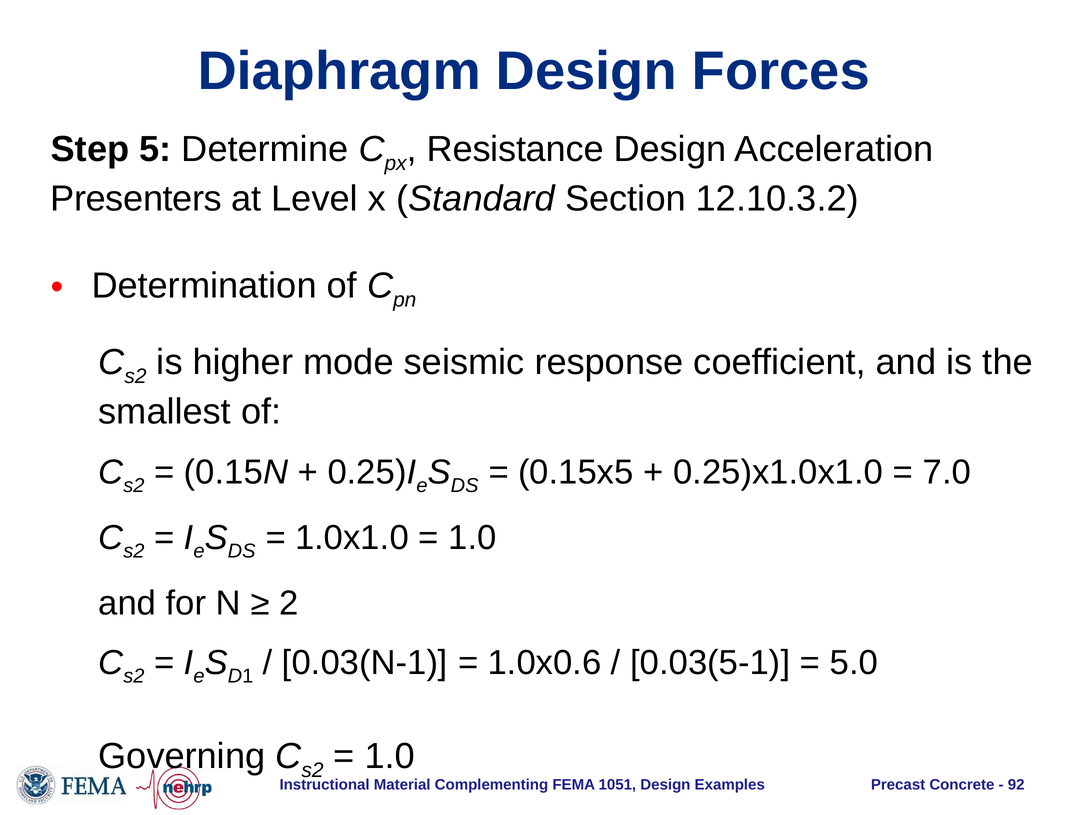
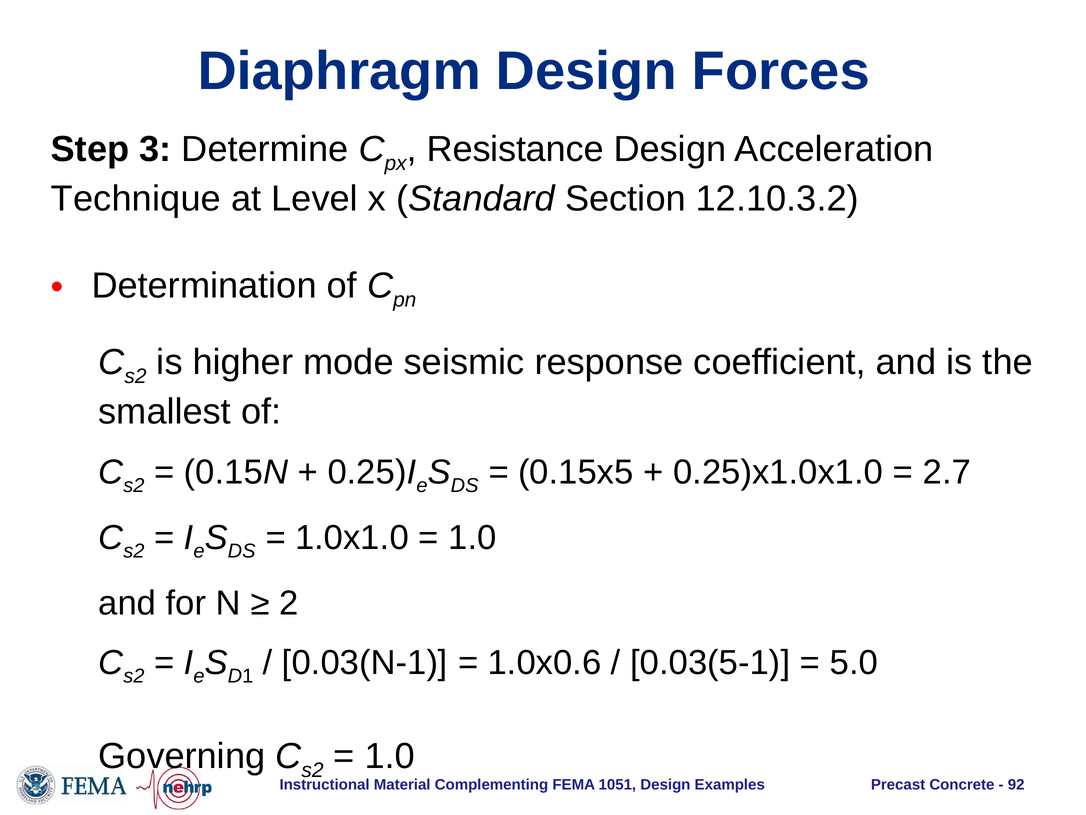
5: 5 -> 3 (155, 149)
Presenters: Presenters -> Technique (136, 199)
7.0: 7.0 -> 2.7 (947, 472)
